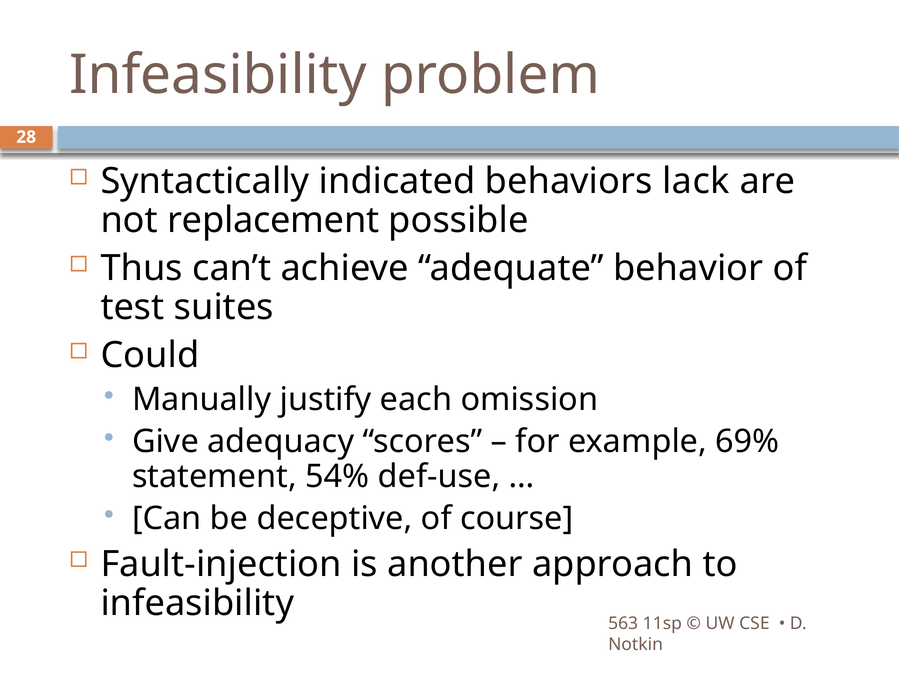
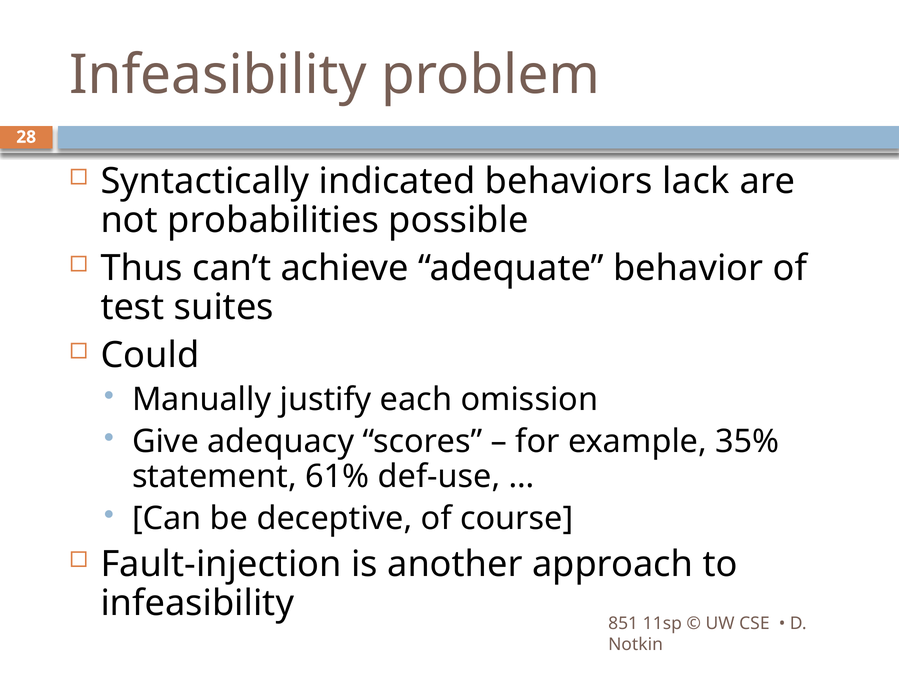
replacement: replacement -> probabilities (273, 220)
69%: 69% -> 35% (747, 441)
54%: 54% -> 61% (337, 476)
563: 563 -> 851 (623, 623)
